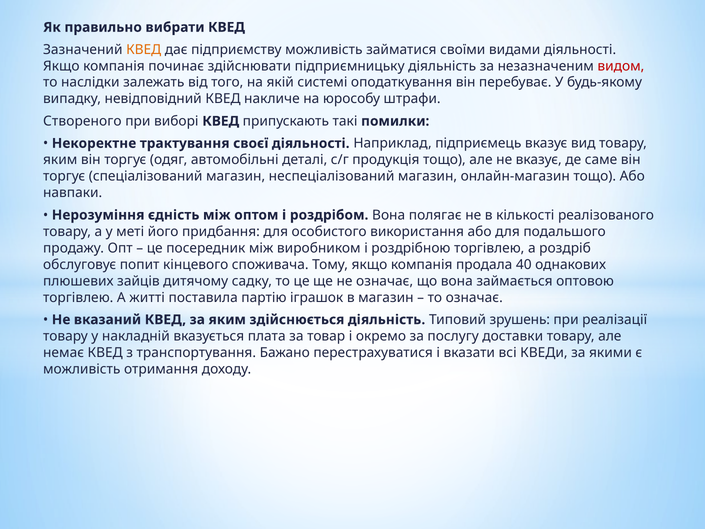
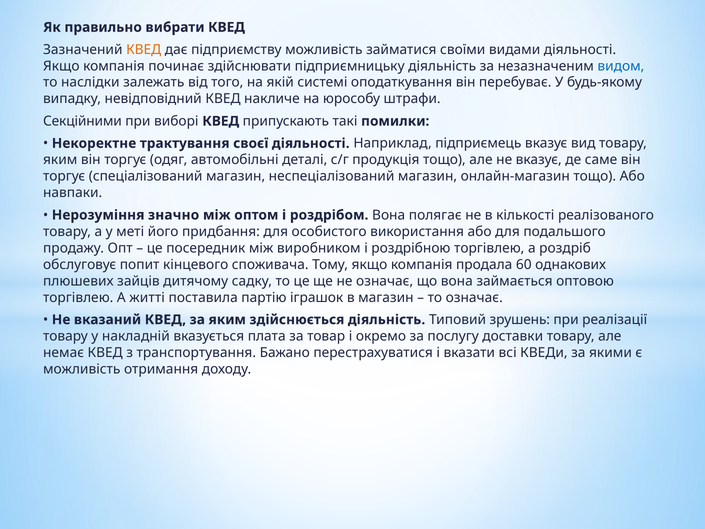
видом colour: red -> blue (621, 66)
Створеного: Створеного -> Секційними (82, 121)
єдність: єдність -> значно (174, 215)
40: 40 -> 60 (524, 264)
